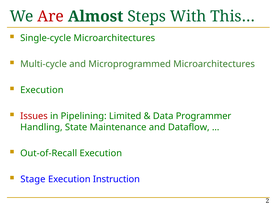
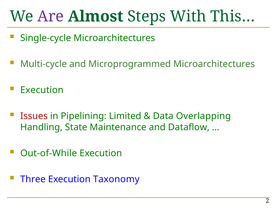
Are colour: red -> purple (51, 16)
Programmer: Programmer -> Overlapping (203, 116)
Out-of-Recall: Out-of-Recall -> Out-of-While (49, 153)
Stage: Stage -> Three (33, 179)
Instruction: Instruction -> Taxonomy (116, 179)
